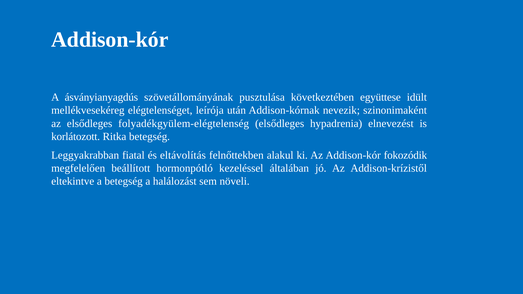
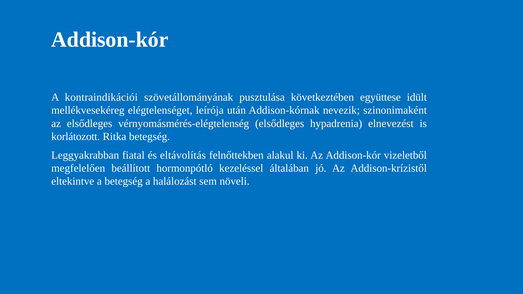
ásványianyagdús: ásványianyagdús -> kontraindikációi (101, 97)
folyadékgyülem-elégtelenség: folyadékgyülem-elégtelenség -> vérnyomásmérés-elégtelenség (184, 124)
fokozódik: fokozódik -> vizeletből (405, 155)
